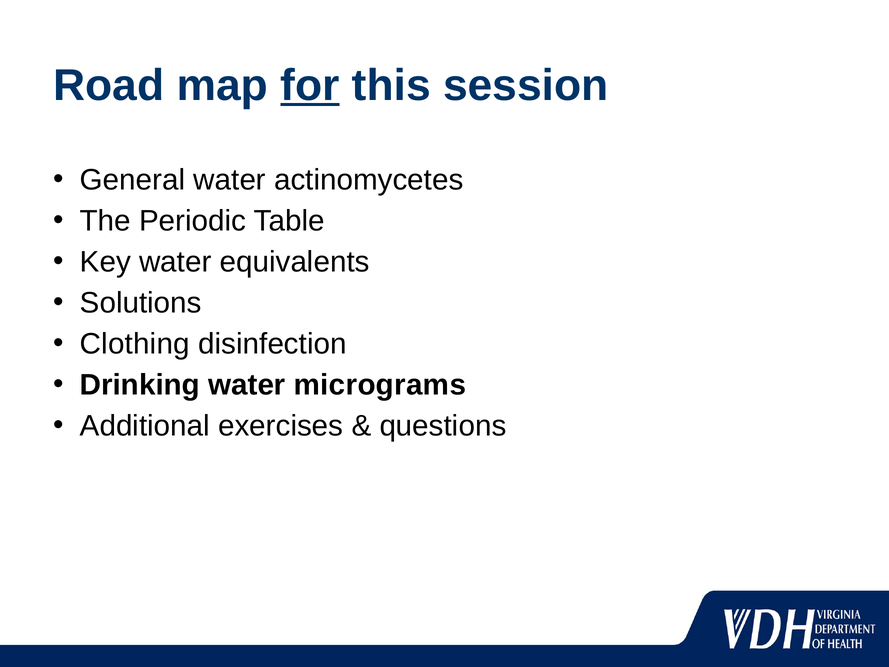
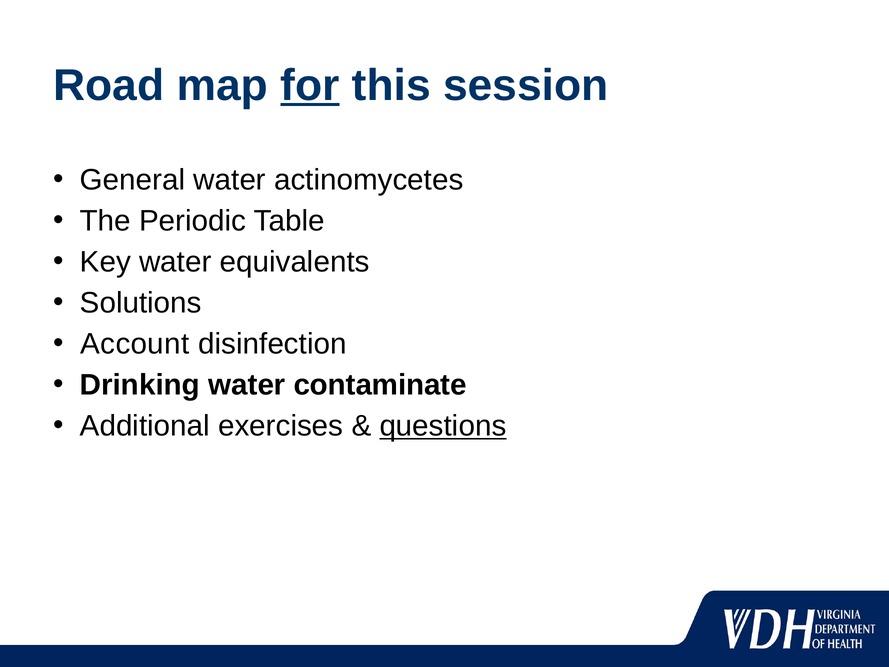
Clothing: Clothing -> Account (135, 344)
micrograms: micrograms -> contaminate (380, 385)
questions underline: none -> present (443, 426)
